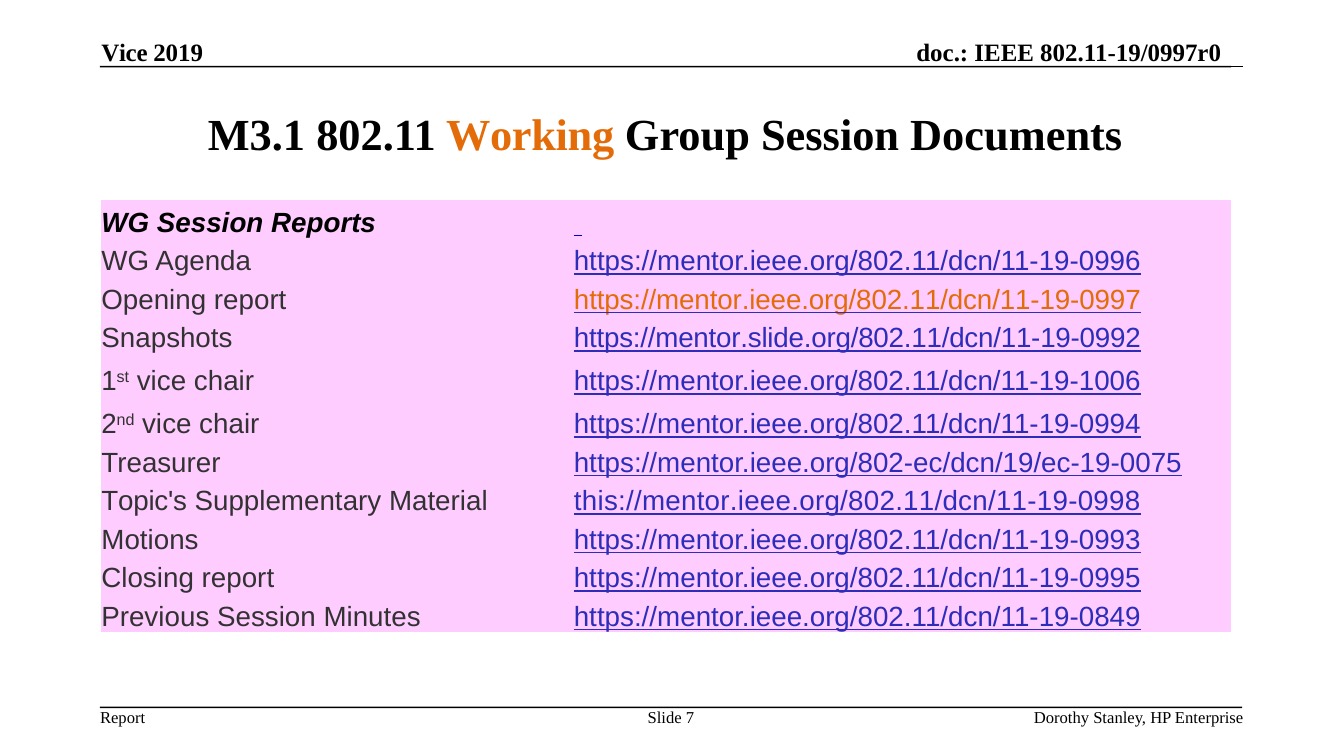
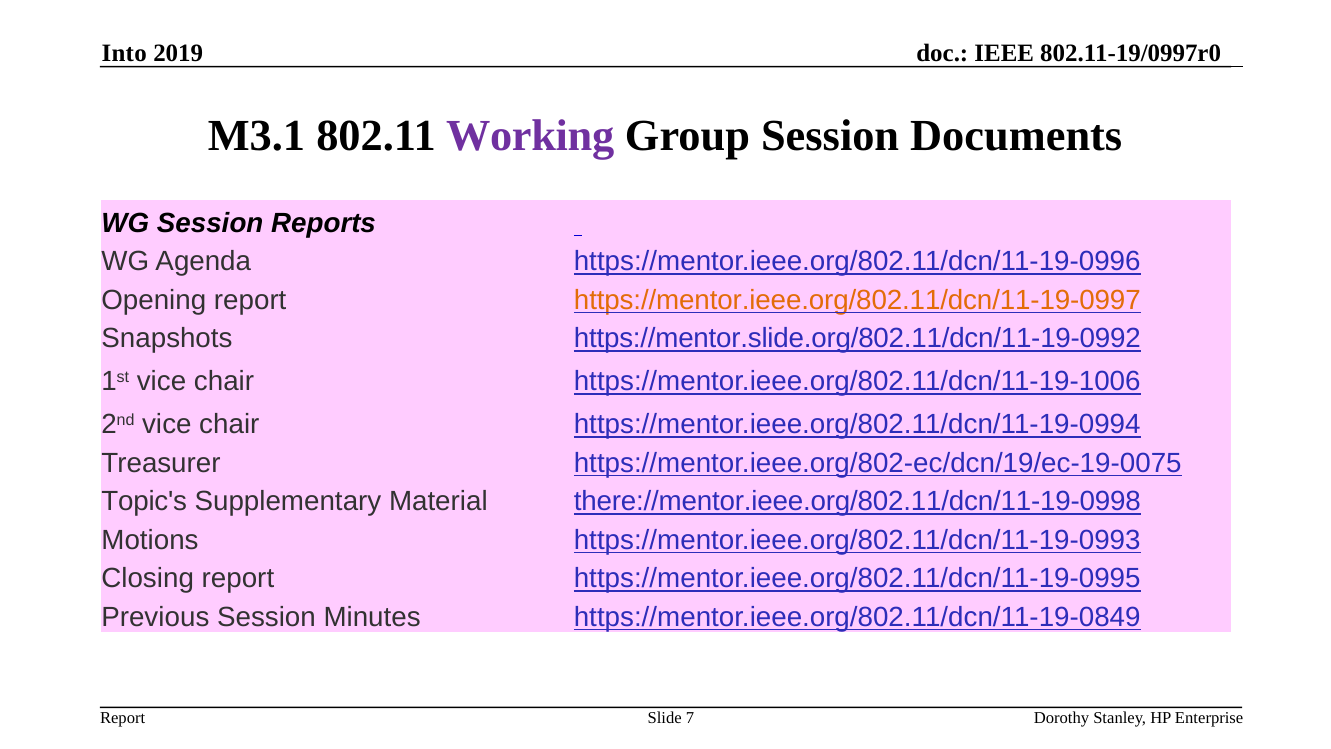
Vice: Vice -> Into (124, 53)
Working colour: orange -> purple (530, 136)
this://mentor.ieee.org/802.11/dcn/11-19-0998: this://mentor.ieee.org/802.11/dcn/11-19-0998 -> there://mentor.ieee.org/802.11/dcn/11-19-0998 (857, 502)
